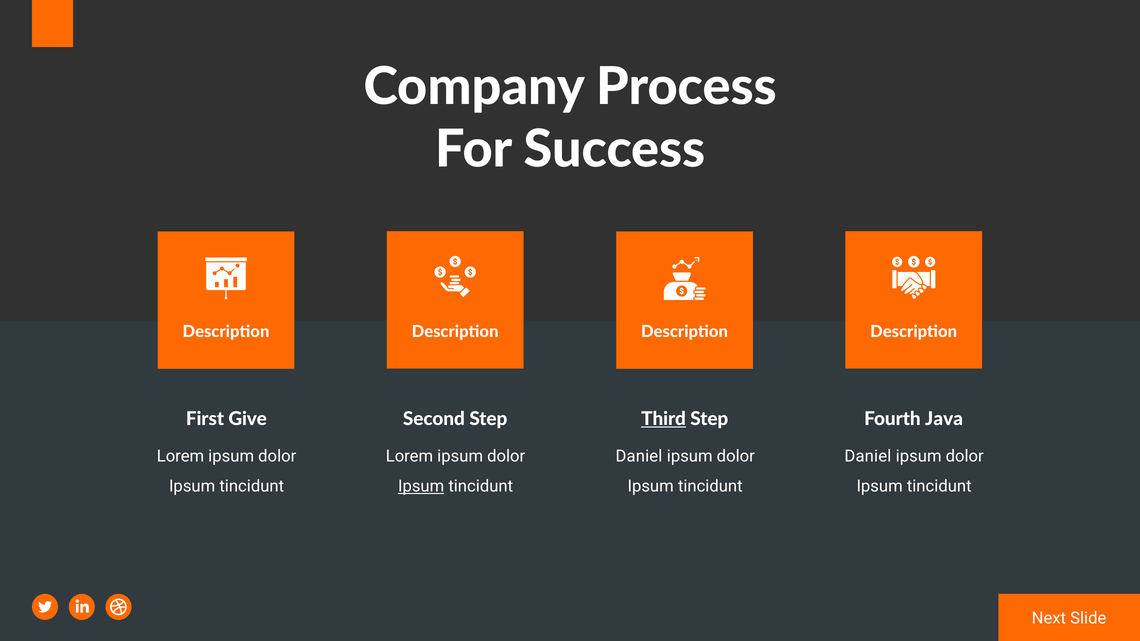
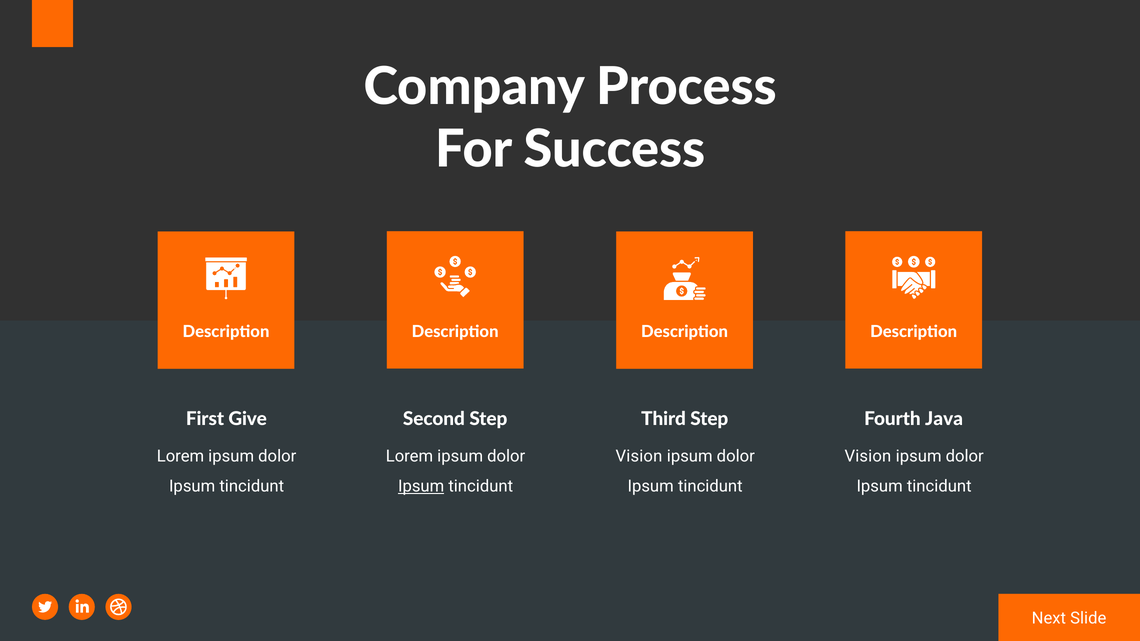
Third underline: present -> none (664, 419)
Daniel: Daniel -> Vision (639, 457)
Daniel: Daniel -> Vision (868, 457)
